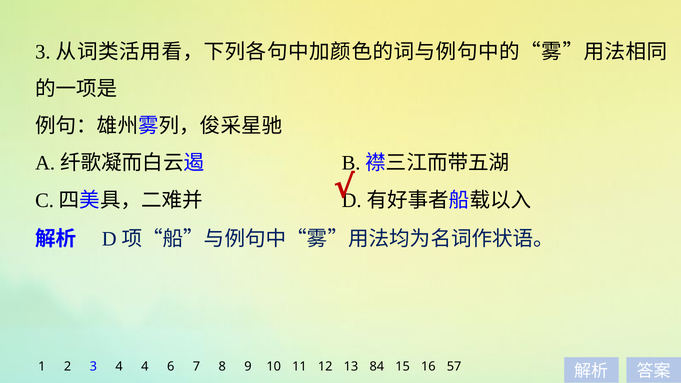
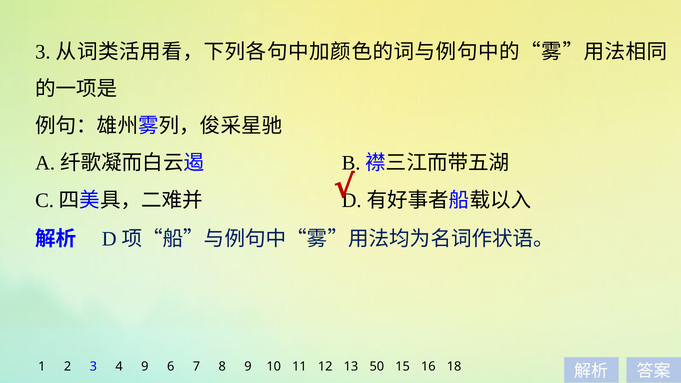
4 4: 4 -> 9 (145, 367)
84: 84 -> 50 (377, 367)
57: 57 -> 18 (454, 367)
